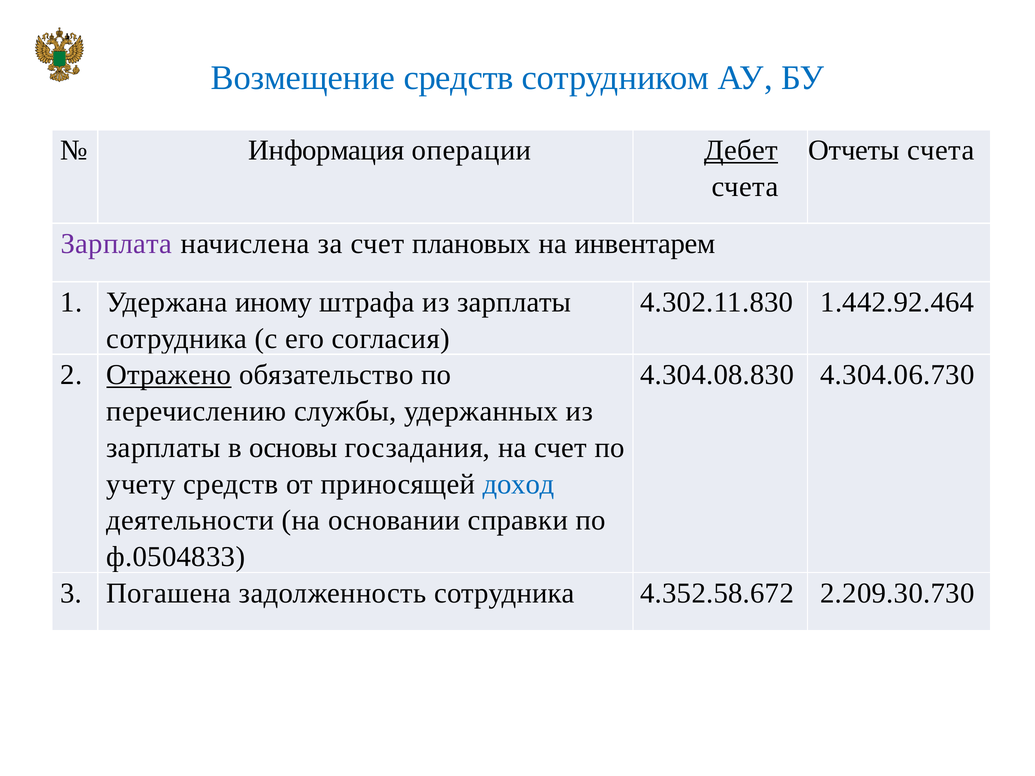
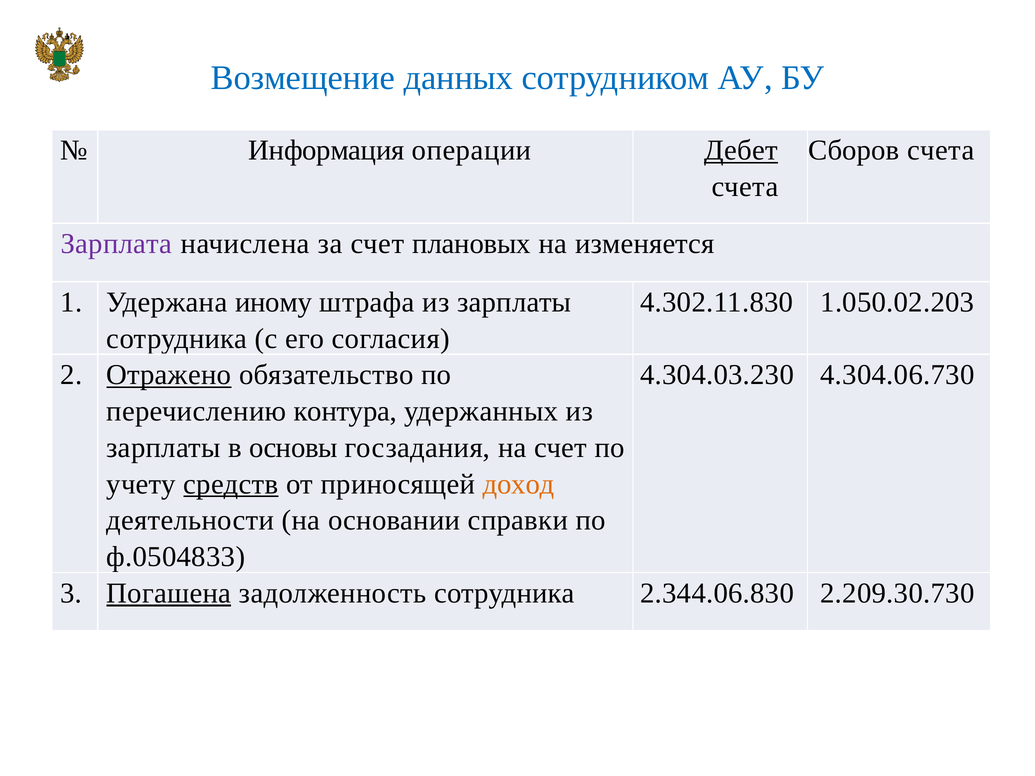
Возмещение средств: средств -> данных (459, 78)
Отчеты: Отчеты -> Сборов (854, 150)
инвентарем: инвентарем -> изменяется (645, 244)
1.442.92.464: 1.442.92.464 -> 1.050.02.203 (897, 302)
4.304.08.830: 4.304.08.830 -> 4.304.03.230 (717, 375)
службы: службы -> контура (345, 411)
средств underline: none -> present (231, 484)
доход colour: blue -> orange (519, 484)
Погашена underline: none -> present (169, 593)
4.352.58.672: 4.352.58.672 -> 2.344.06.830 (717, 593)
